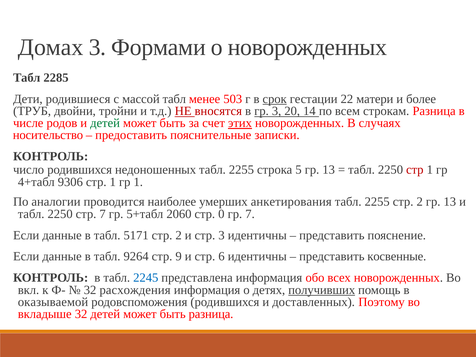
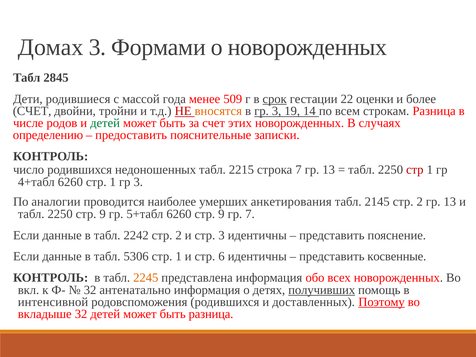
2285: 2285 -> 2845 (56, 78)
массой табл: табл -> года (174, 99)
503: 503 -> 509 (233, 99)
матери: матери -> оценки (375, 99)
ТРУБ: ТРУБ -> СЧЕТ (32, 111)
вносятся colour: red -> orange (218, 111)
20: 20 -> 19 (292, 111)
этих underline: present -> none (240, 123)
носительство: носительство -> определению (48, 135)
недоношенных табл 2255: 2255 -> 2215 (241, 170)
строка 5: 5 -> 7 (298, 170)
4+табл 9306: 9306 -> 6260 (70, 182)
1 гр 1: 1 -> 3 (138, 182)
2255: 2255 -> 2145 (377, 202)
2250 стр 7: 7 -> 9 (103, 214)
5+табл 2060: 2060 -> 6260 (179, 214)
0: 0 -> 9 (221, 214)
5171: 5171 -> 2242 (136, 235)
9264: 9264 -> 5306 (136, 257)
9: 9 -> 1 (179, 257)
2245 colour: blue -> orange (146, 278)
расхождения: расхождения -> антенатально (135, 290)
оказываемой: оказываемой -> интенсивной (53, 302)
Поэтому underline: none -> present (382, 302)
